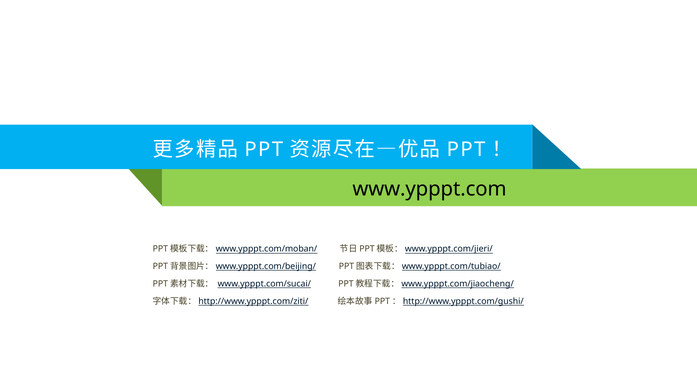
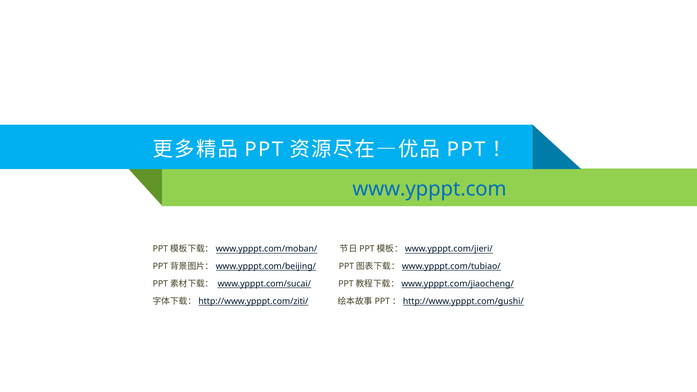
www.ypppt.com colour: black -> blue (429, 189)
